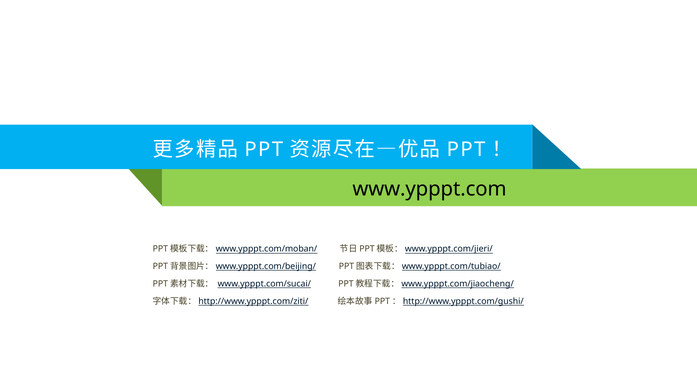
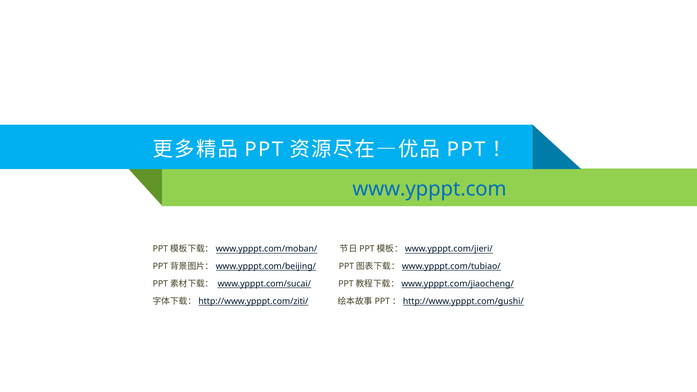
www.ypppt.com colour: black -> blue (429, 189)
